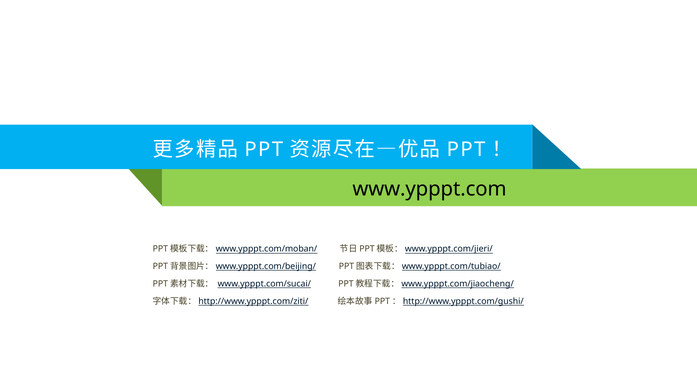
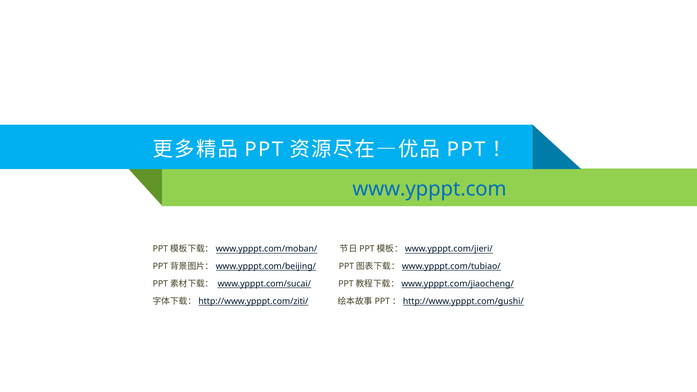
www.ypppt.com colour: black -> blue (429, 189)
